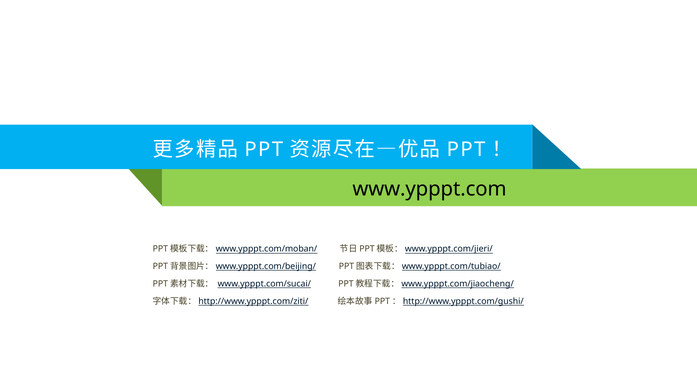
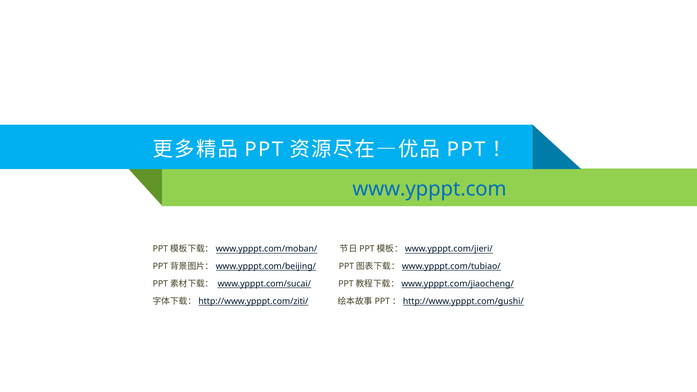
www.ypppt.com colour: black -> blue (429, 189)
